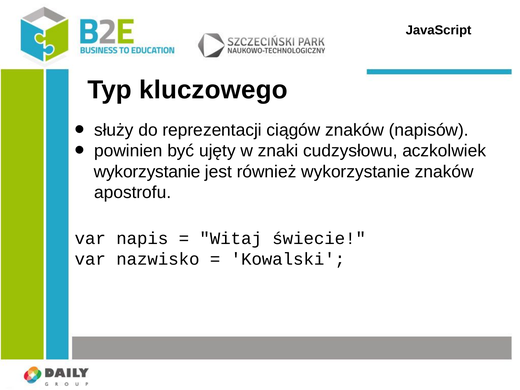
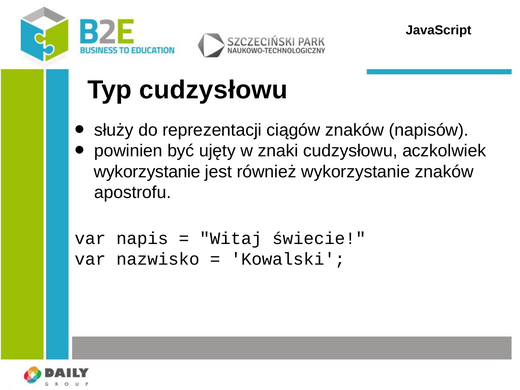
Typ kluczowego: kluczowego -> cudzysłowu (213, 90)
